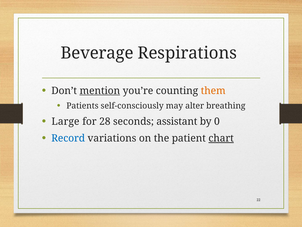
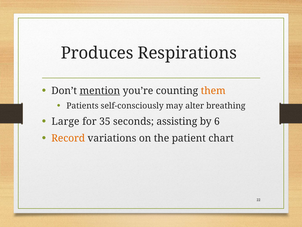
Beverage: Beverage -> Produces (97, 53)
28: 28 -> 35 (105, 121)
assistant: assistant -> assisting (177, 121)
0: 0 -> 6 (217, 121)
Record colour: blue -> orange (68, 138)
chart underline: present -> none (221, 138)
